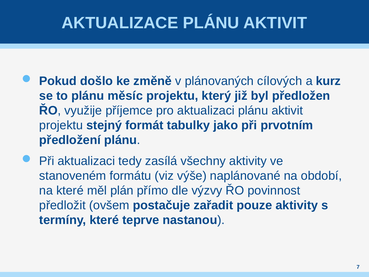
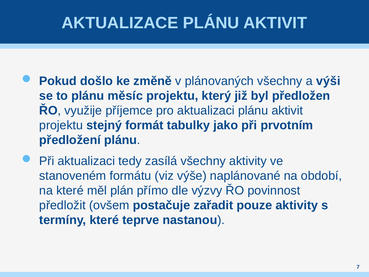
plánovaných cílových: cílových -> všechny (280, 81)
kurz: kurz -> výši (328, 81)
